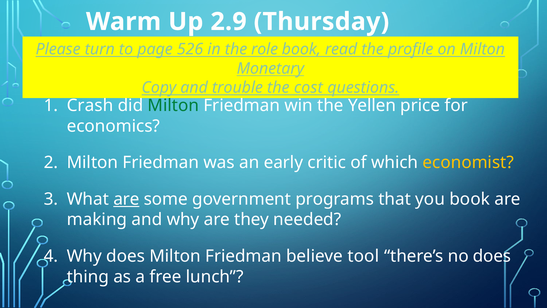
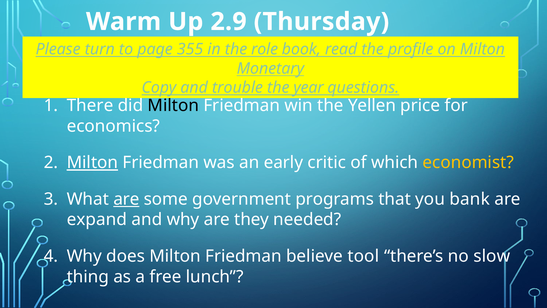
526: 526 -> 355 (190, 49)
cost: cost -> year (309, 87)
Crash: Crash -> There (90, 105)
Milton colour: green -> black (173, 105)
Milton underline: none -> present (92, 162)
you book: book -> bank (470, 199)
making: making -> expand (97, 219)
no does: does -> slow (492, 256)
